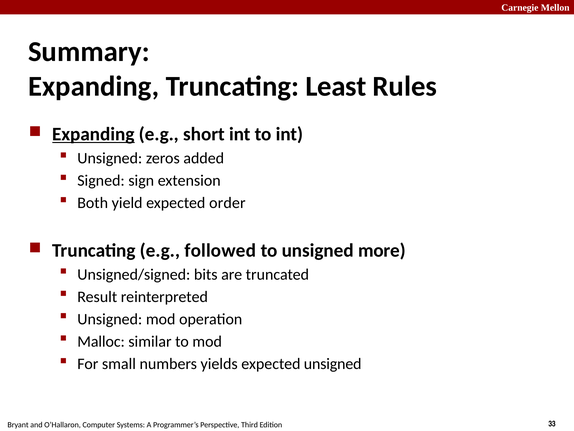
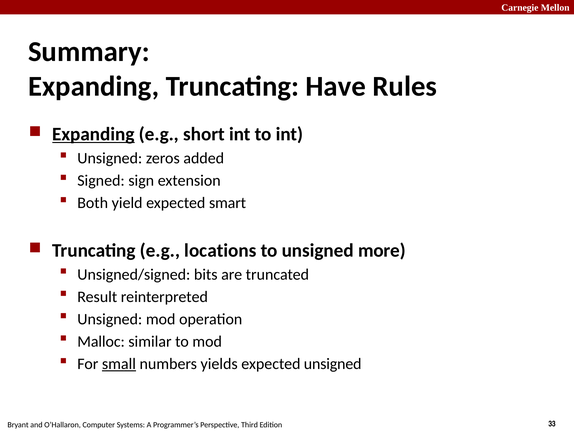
Least: Least -> Have (336, 86)
order: order -> smart (228, 203)
followed: followed -> locations (220, 250)
small underline: none -> present (119, 363)
